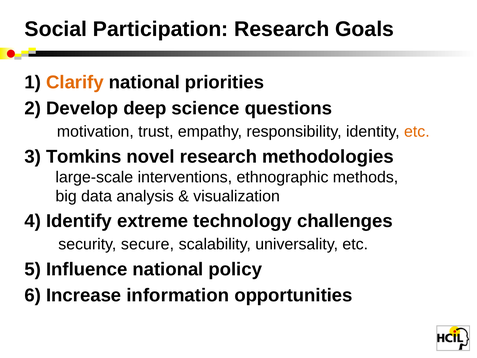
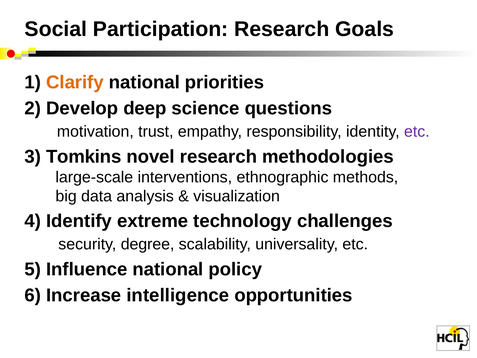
etc colour: orange -> purple (417, 132)
secure: secure -> degree (148, 244)
information: information -> intelligence (178, 295)
